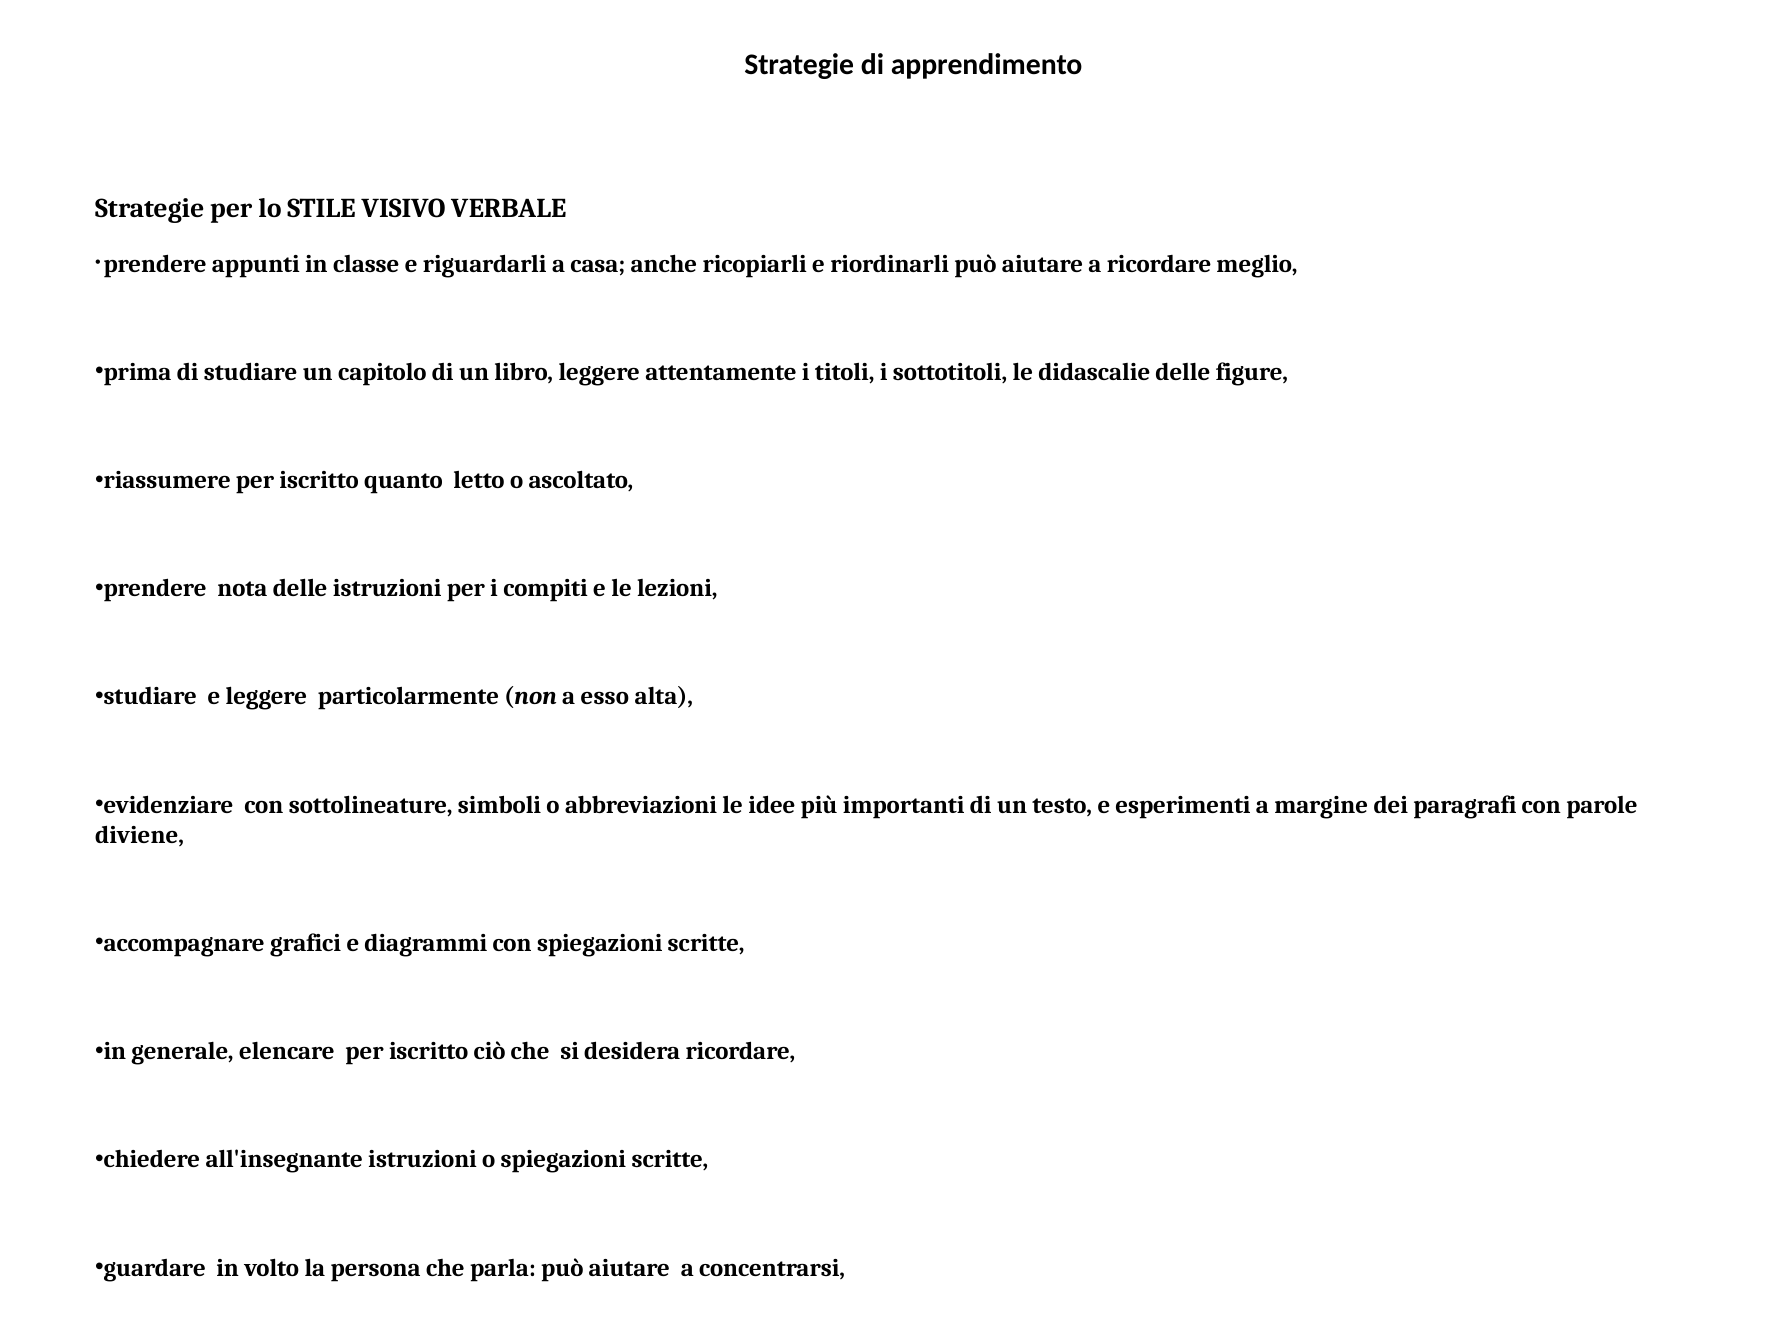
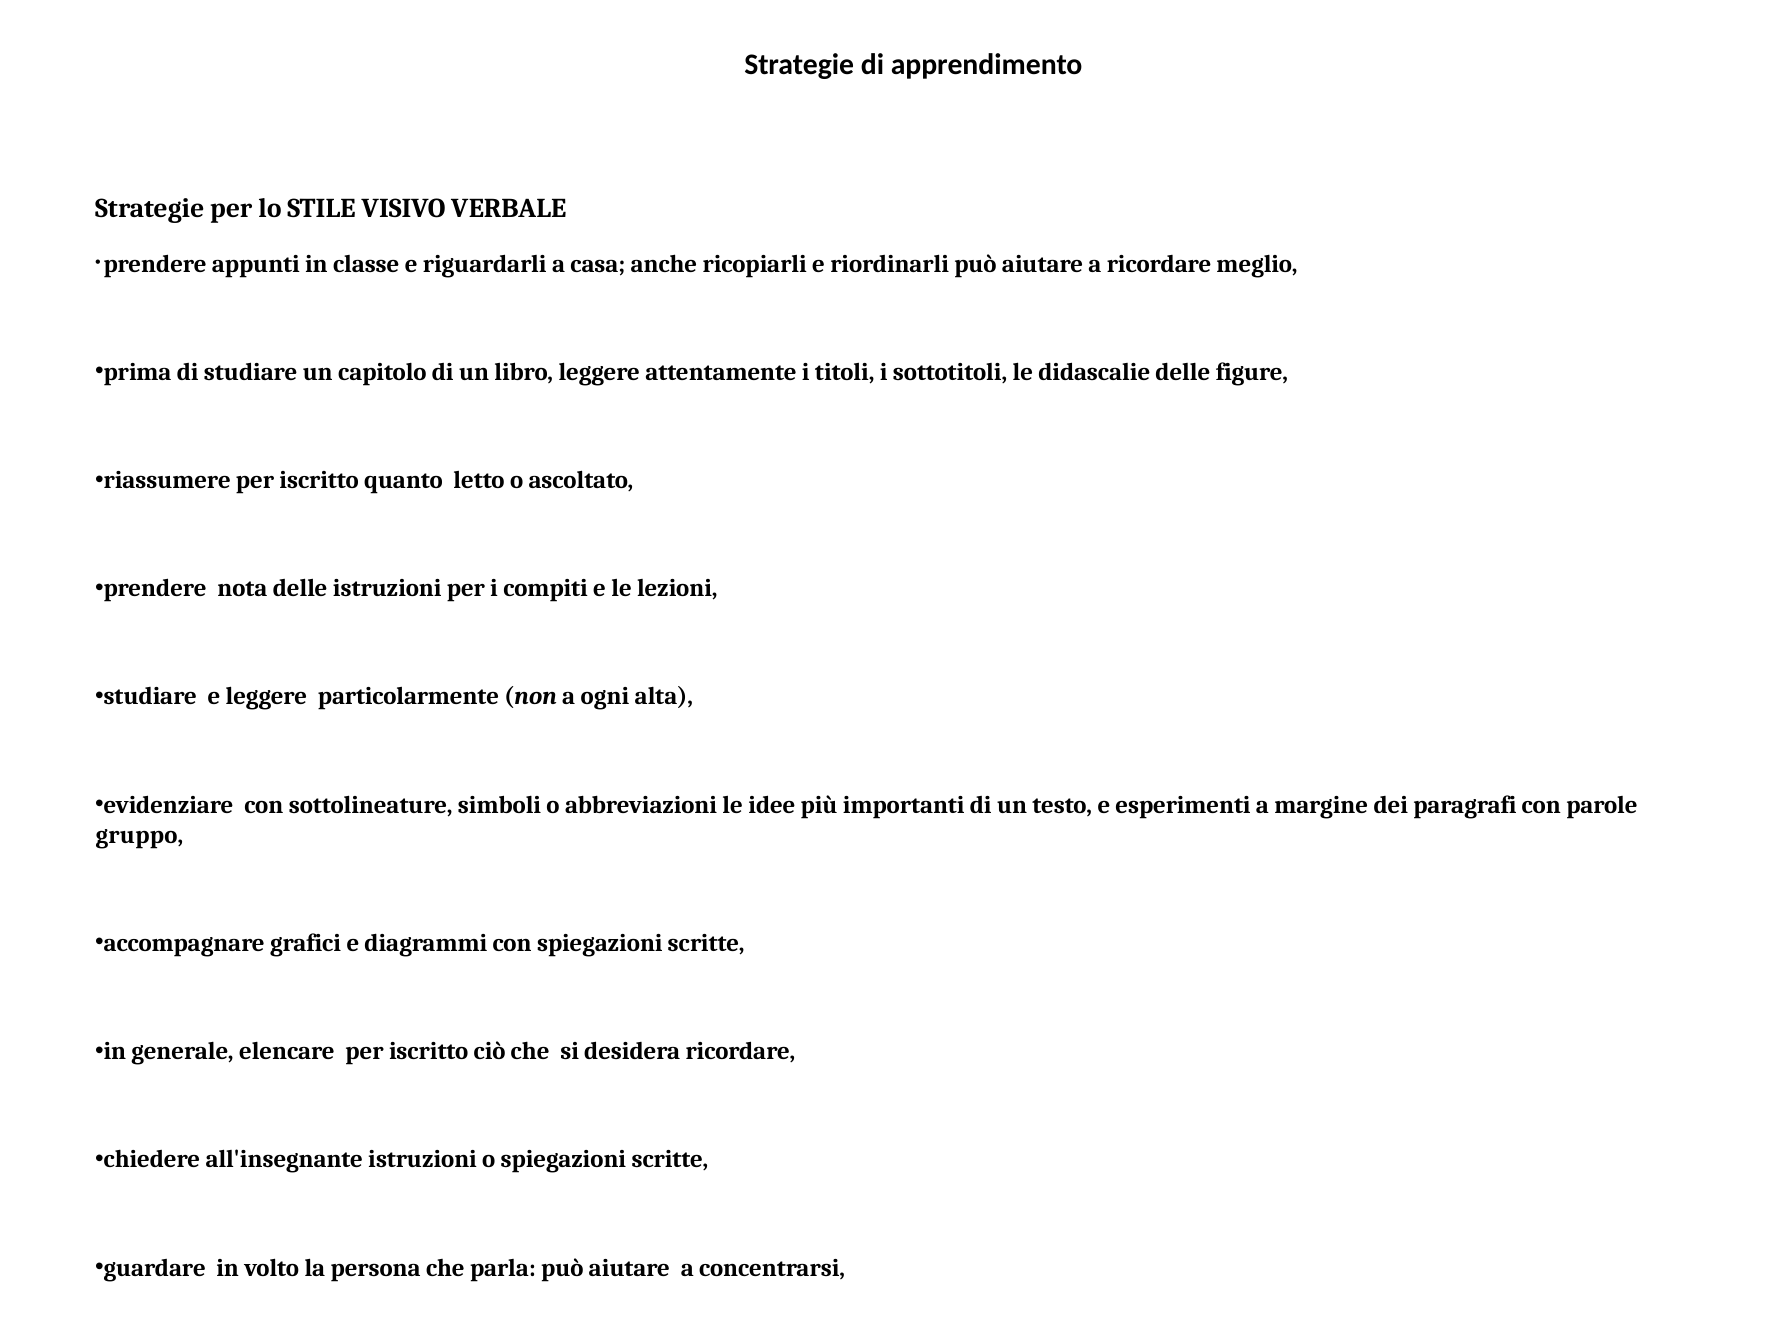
esso: esso -> ogni (605, 697)
diviene: diviene -> gruppo (140, 835)
